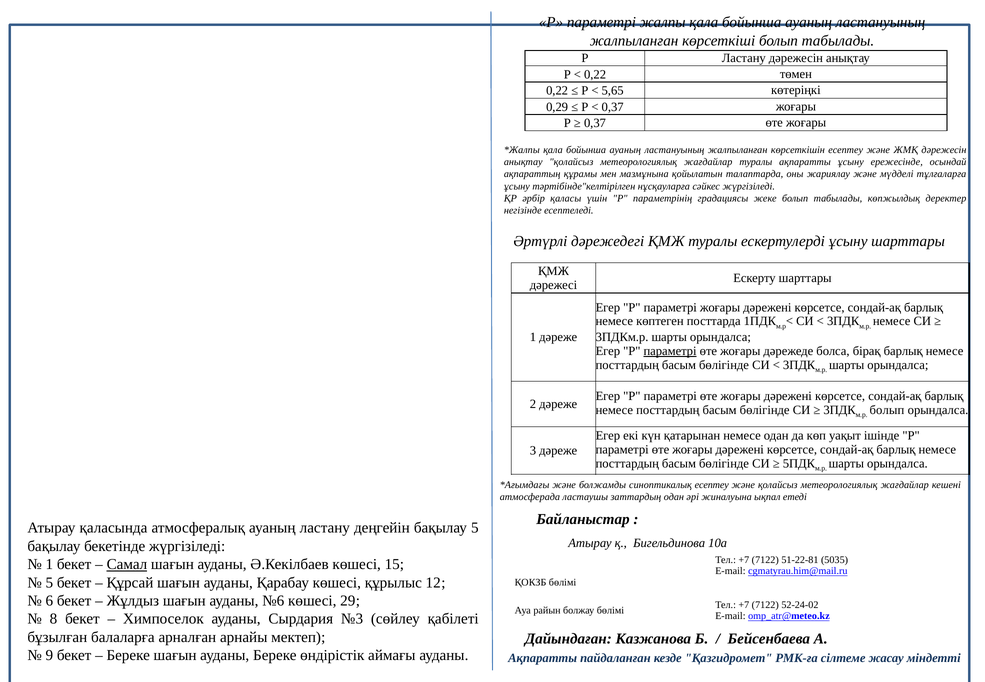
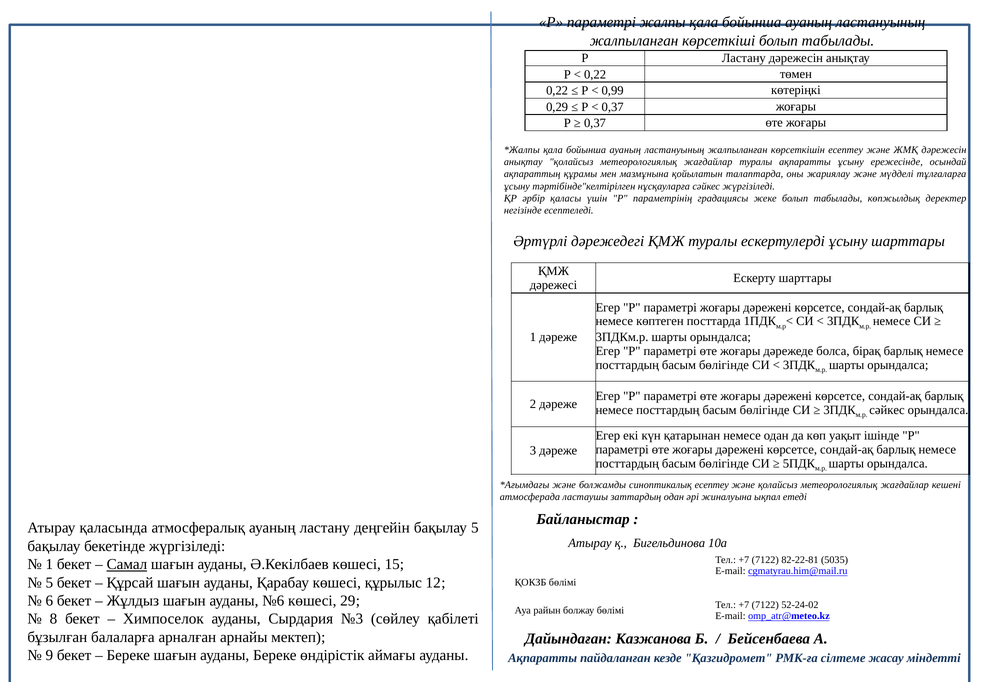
5,65: 5,65 -> 0,99 (613, 91)
параметрі underline: present -> none (670, 351)
болып: болып -> сәйкес (887, 410)
51-22-81: 51-22-81 -> 82-22-81 (800, 560)
